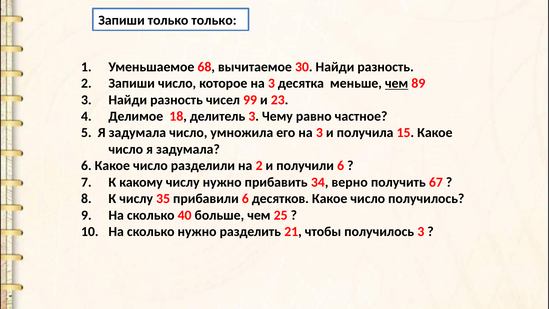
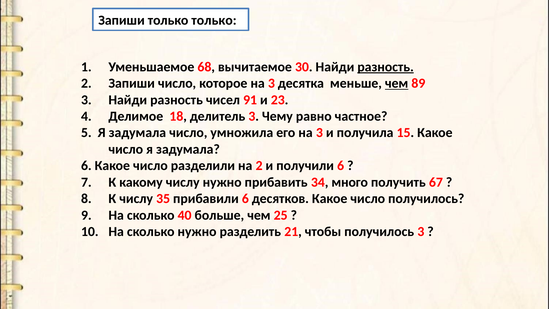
разность underline: none -> present (386, 67)
99: 99 -> 91 (250, 100)
верно: верно -> много (350, 182)
